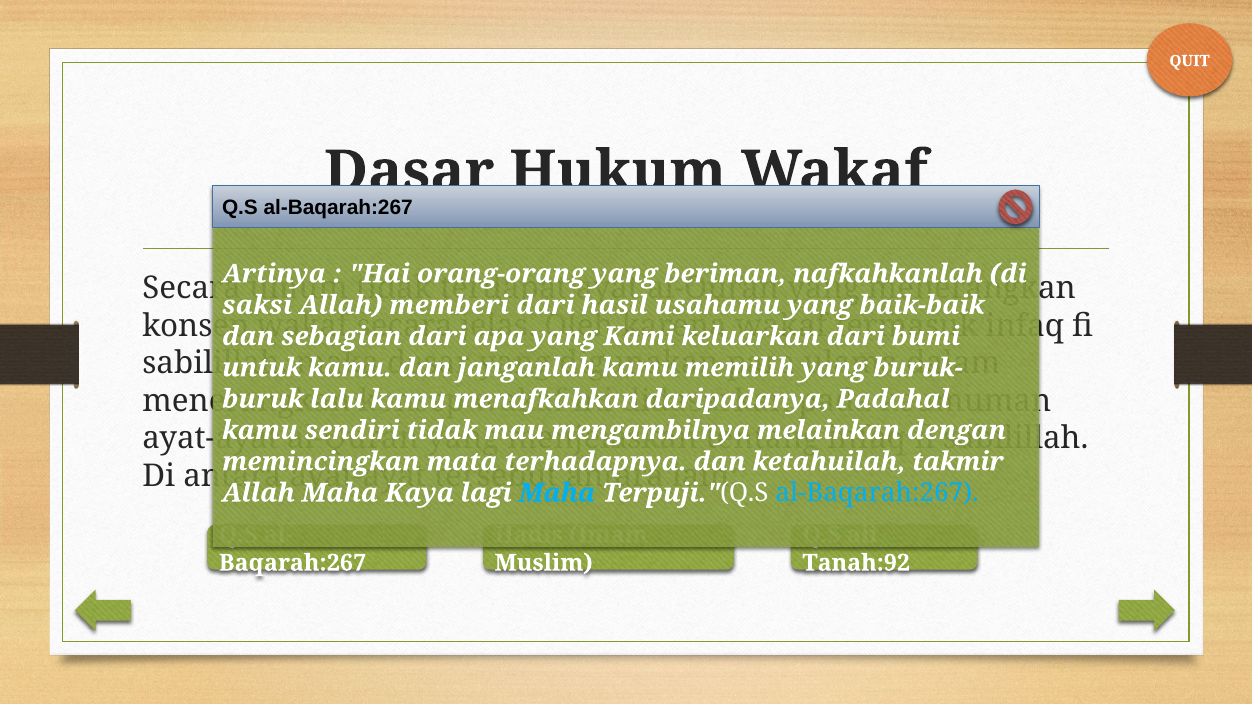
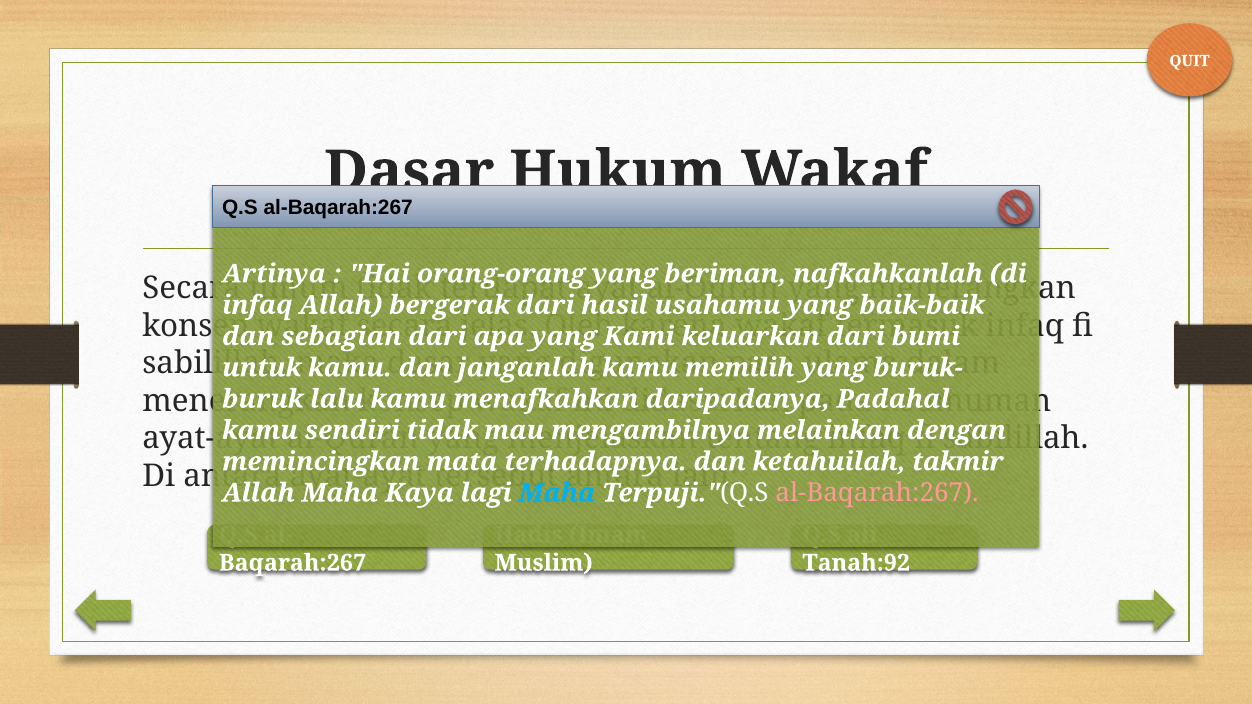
saksi: saksi -> infaq (257, 305)
memberi: memberi -> bergerak (449, 305)
al-Baqarah:267 colour: light blue -> pink (877, 493)
